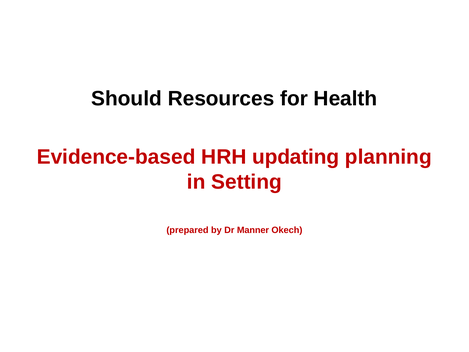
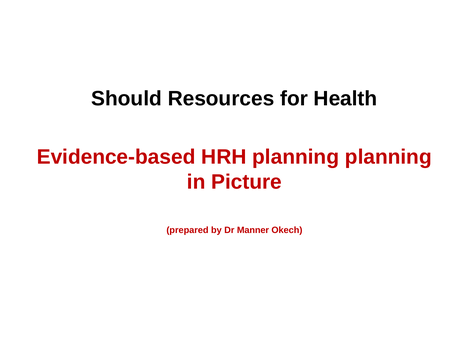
HRH updating: updating -> planning (296, 157)
Setting: Setting -> Picture (247, 182)
